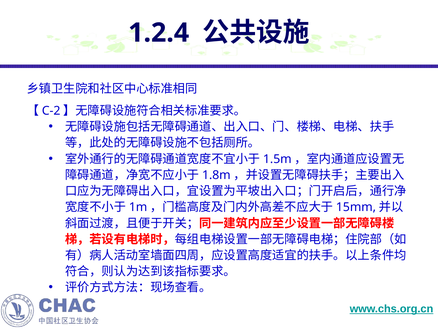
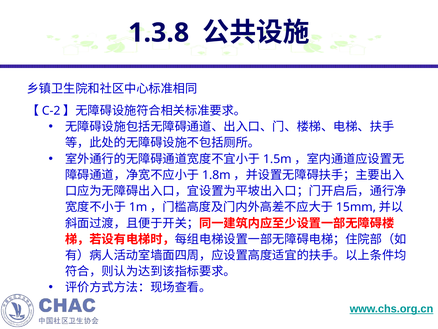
1.2.4: 1.2.4 -> 1.3.8 (159, 33)
